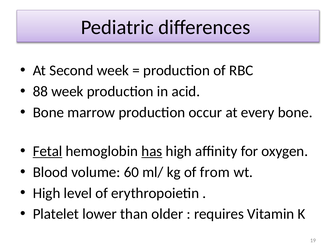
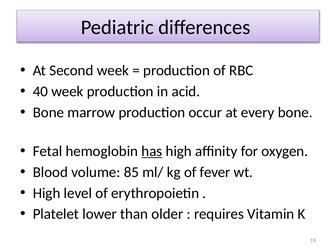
88: 88 -> 40 (40, 91)
Fetal underline: present -> none (48, 151)
60: 60 -> 85 (131, 172)
from: from -> fever (215, 172)
